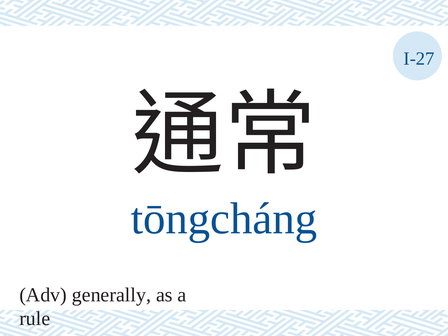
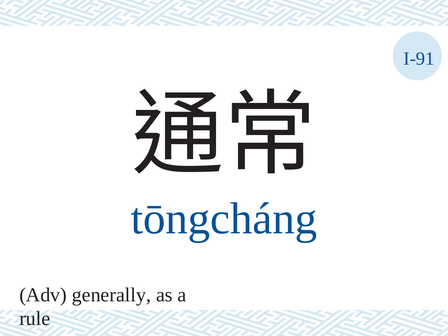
I-27: I-27 -> I-91 (419, 59)
